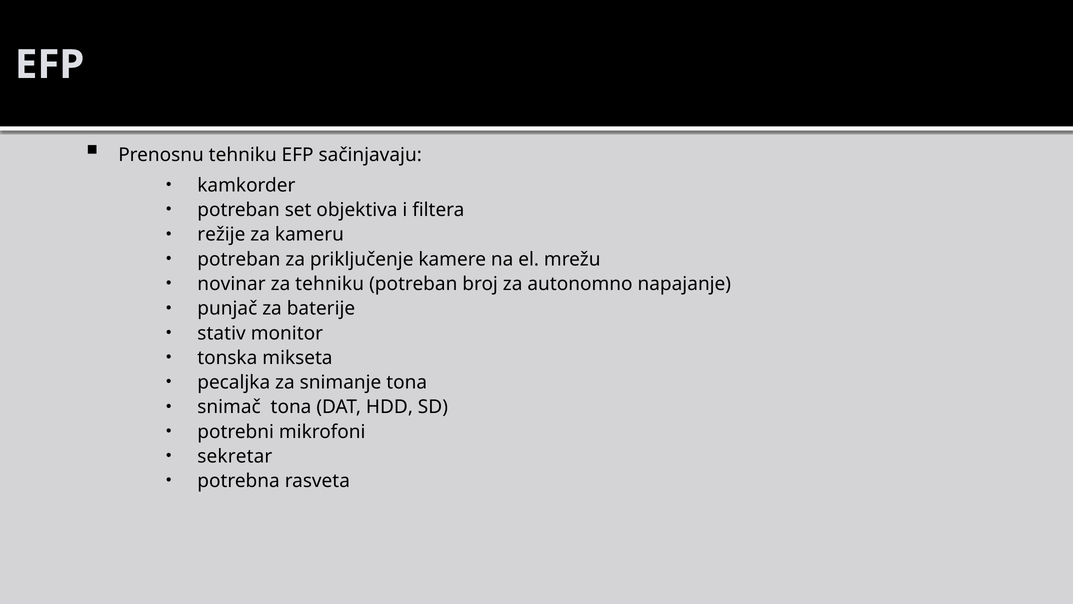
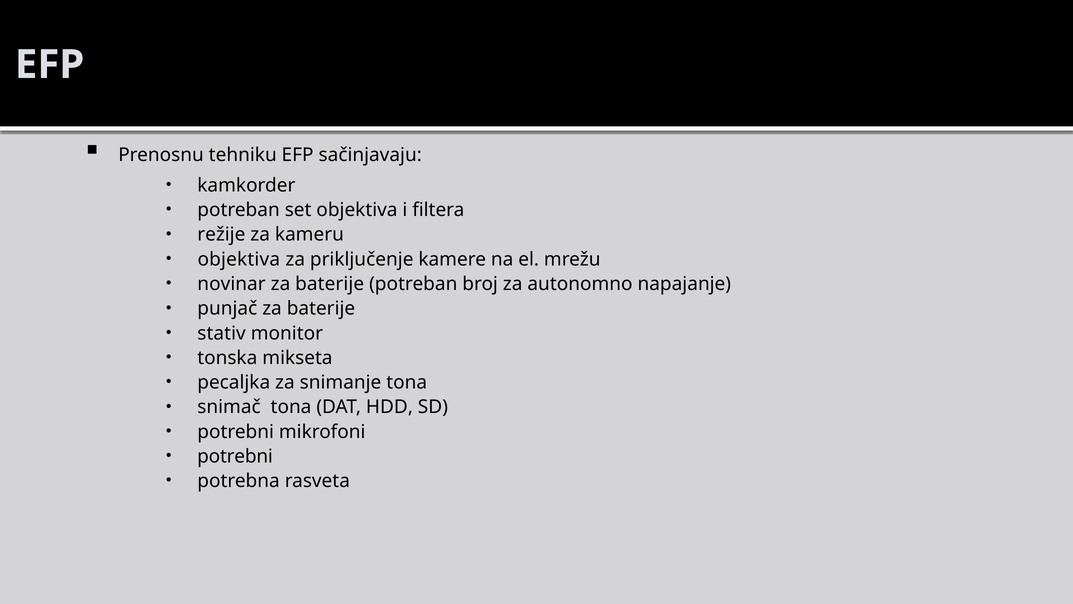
potreban: potreban -> objektiva (239, 259)
tehniku: tehniku -> baterije (330, 284)
sekretar: sekretar -> potrebni (235, 456)
